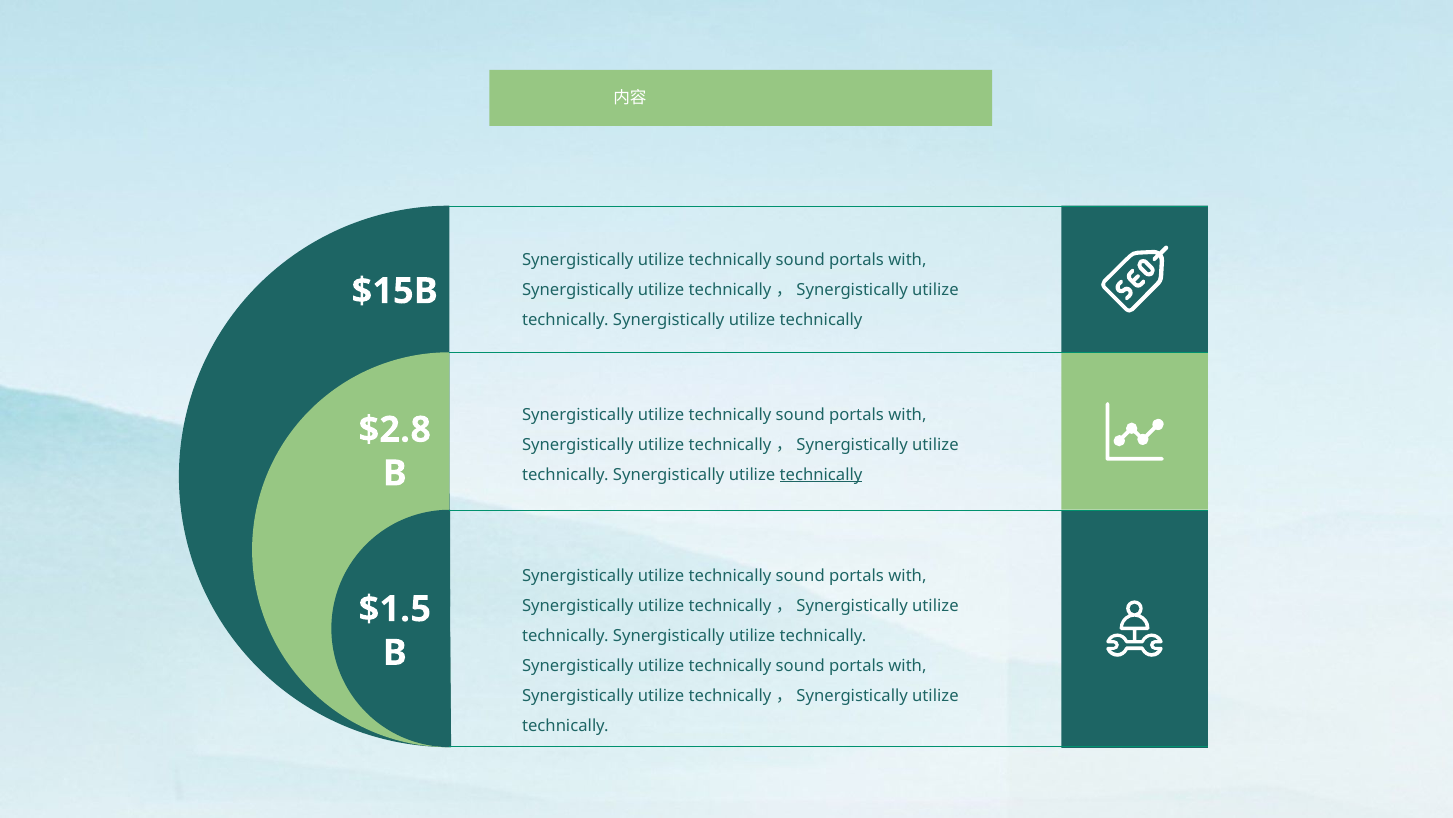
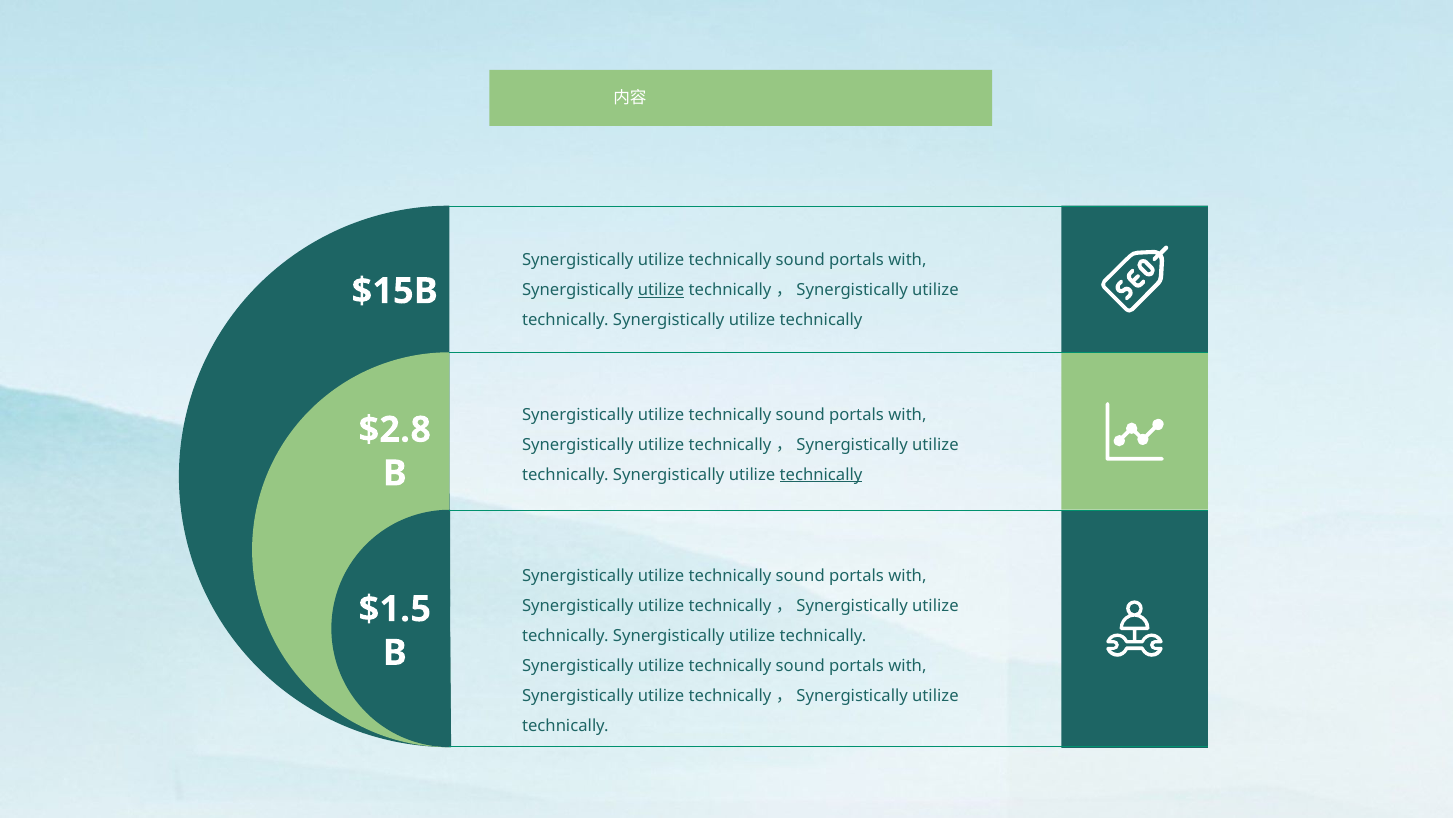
utilize underline: none -> present (661, 290)
